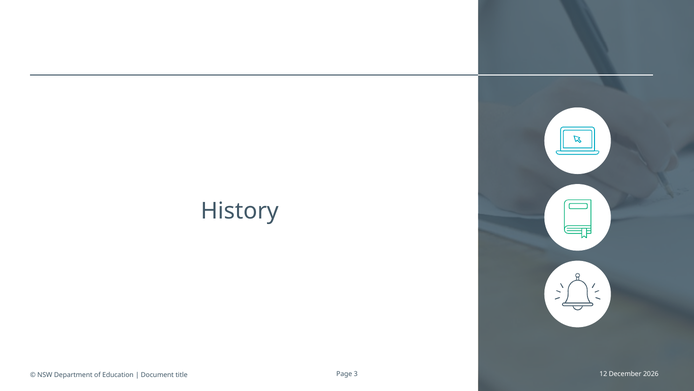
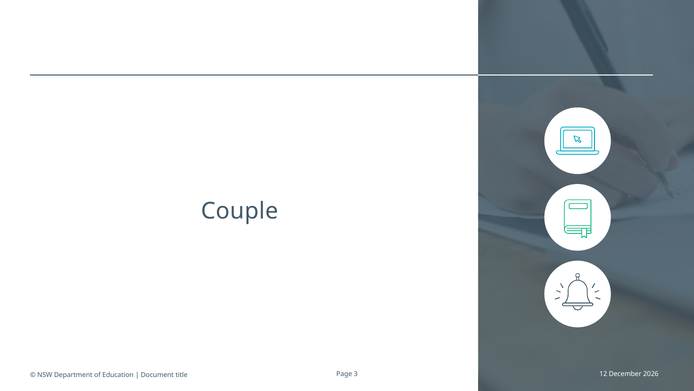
History: History -> Couple (240, 211)
